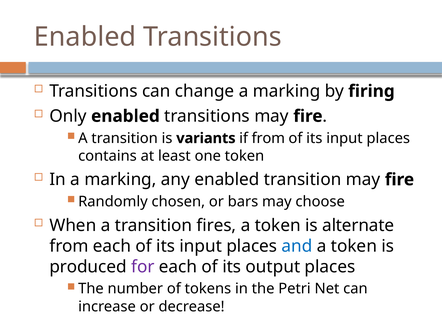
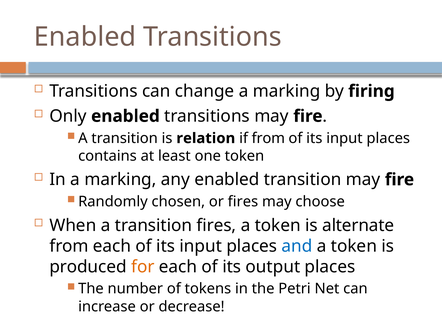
variants: variants -> relation (206, 138)
or bars: bars -> fires (243, 201)
for colour: purple -> orange (143, 266)
